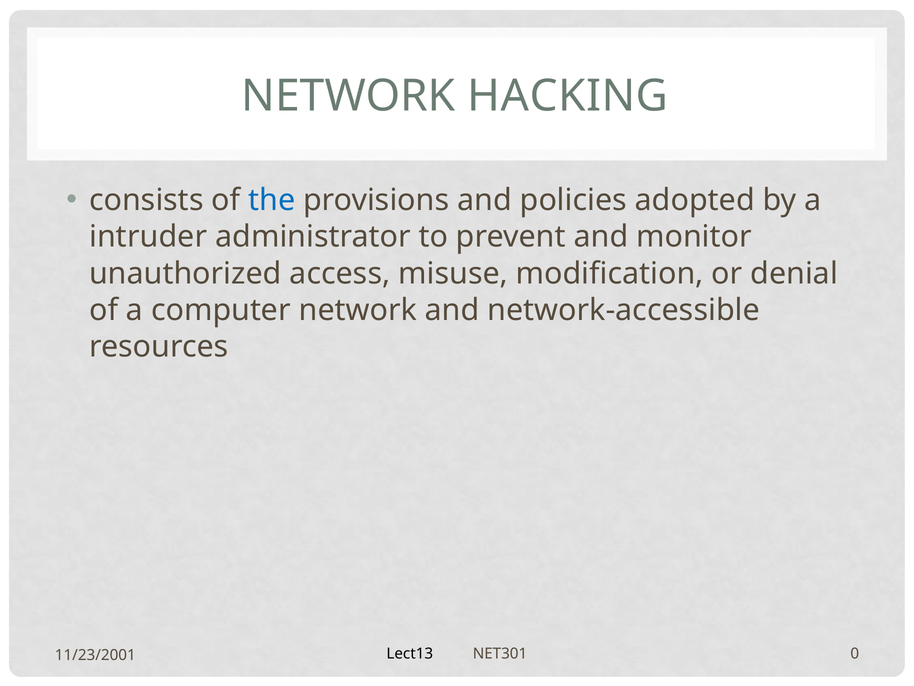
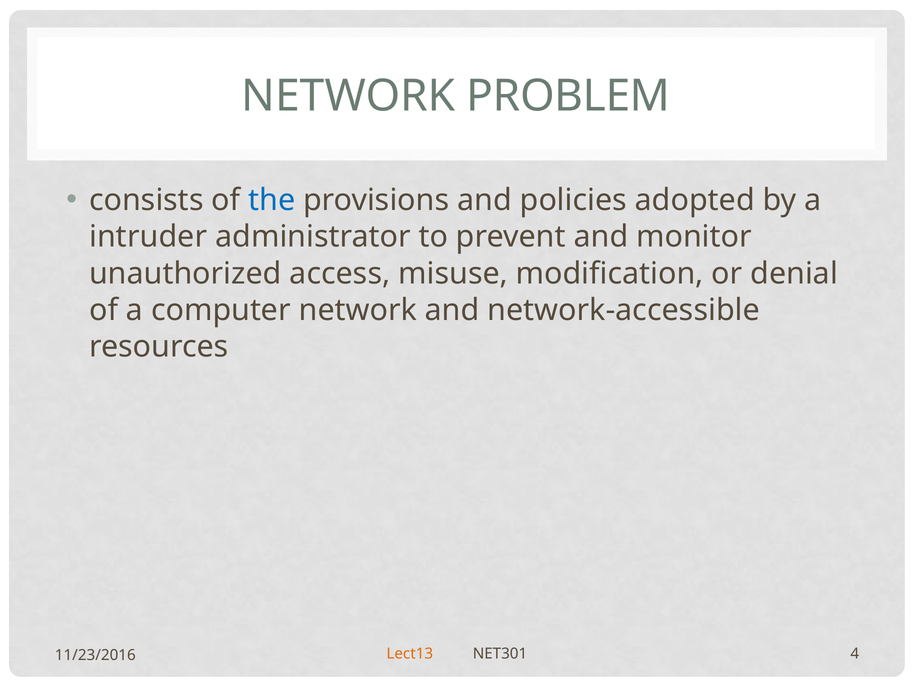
HACKING: HACKING -> PROBLEM (568, 96)
Lect13 colour: black -> orange (410, 653)
0: 0 -> 4 (855, 653)
11/23/2001: 11/23/2001 -> 11/23/2016 (95, 655)
